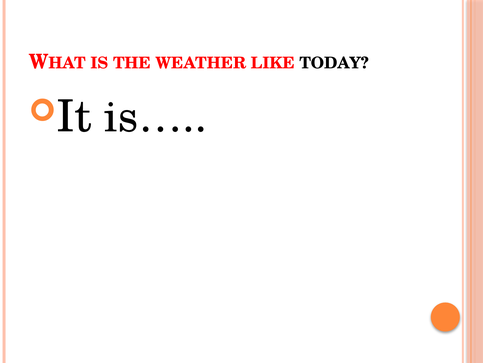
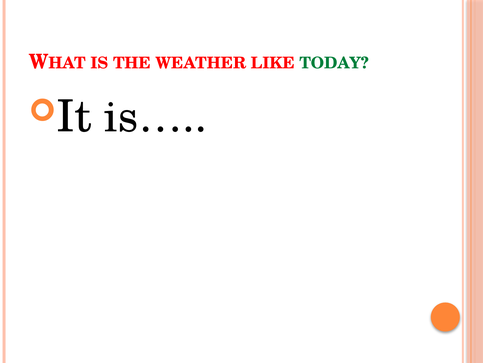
TODAY colour: black -> green (334, 63)
